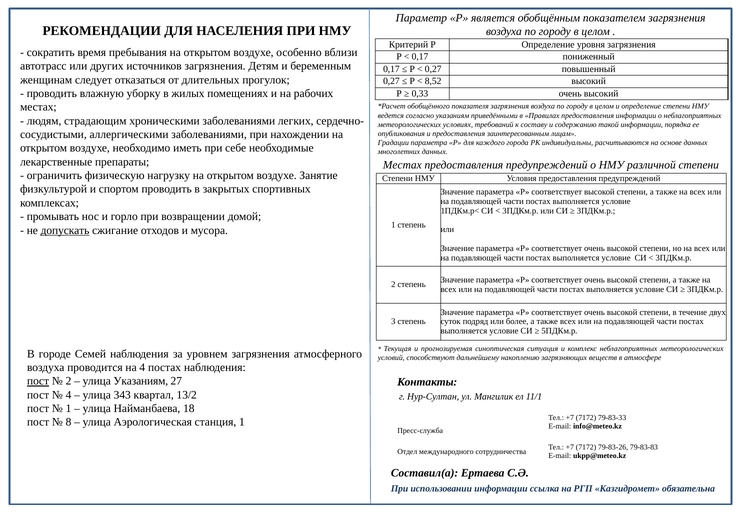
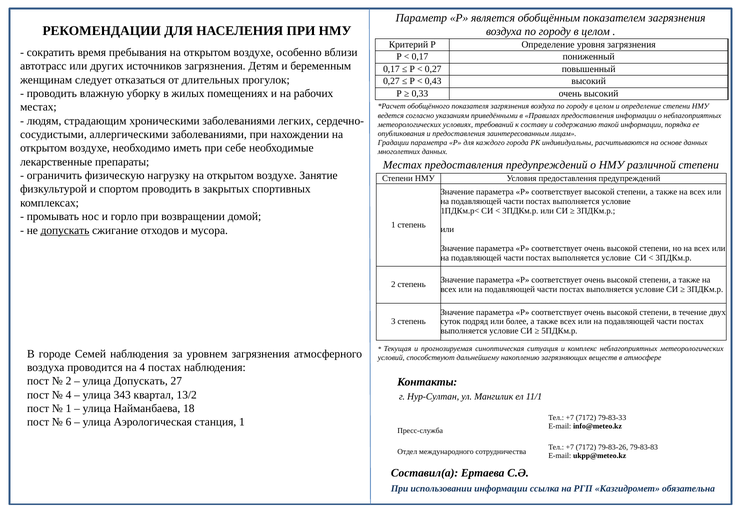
8,52: 8,52 -> 0,43 (433, 81)
пост underline: present -> none (38, 381)
улица Указаниям: Указаниям -> Допускать (141, 381)
8: 8 -> 6 (69, 422)
